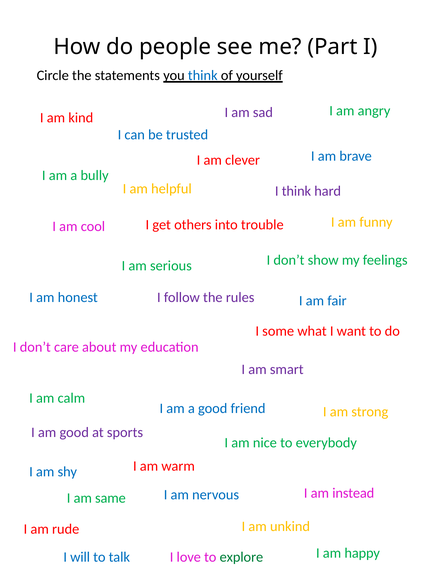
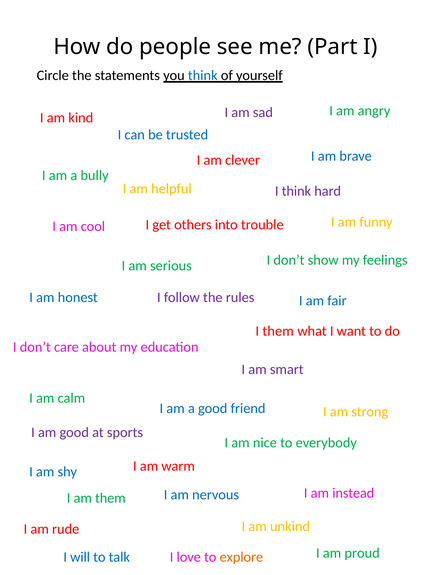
I some: some -> them (278, 331)
am same: same -> them (110, 498)
happy: happy -> proud (362, 553)
explore colour: green -> orange (241, 557)
